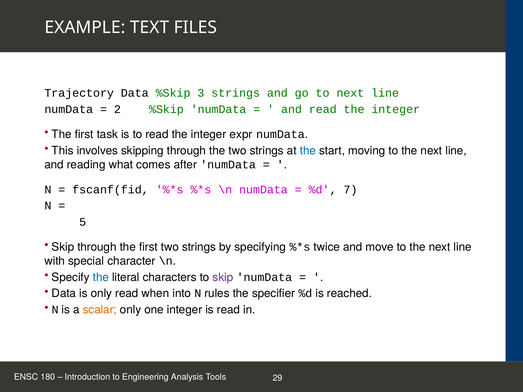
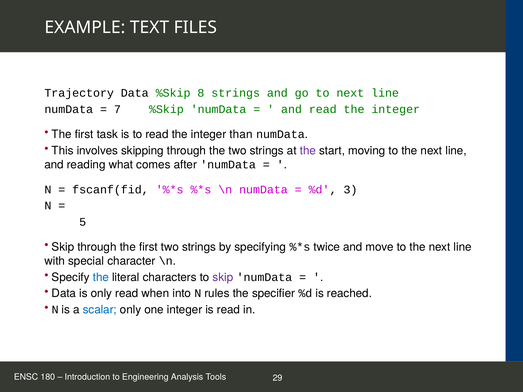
3: 3 -> 8 (201, 93)
2: 2 -> 7 (117, 109)
expr: expr -> than (241, 134)
the colour: blue -> purple (308, 151)
7: 7 -> 3 (350, 190)
scalar colour: orange -> blue (100, 310)
